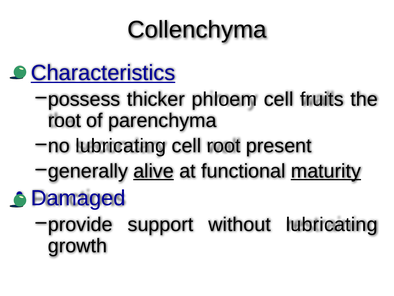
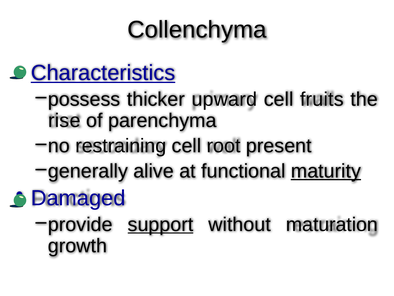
phloem: phloem -> upward (224, 99)
root: root -> rise (64, 120)
no lubricating: lubricating -> restraining (121, 146)
alive underline: present -> none (154, 171)
support underline: none -> present (160, 224)
without lubricating: lubricating -> maturation (332, 224)
